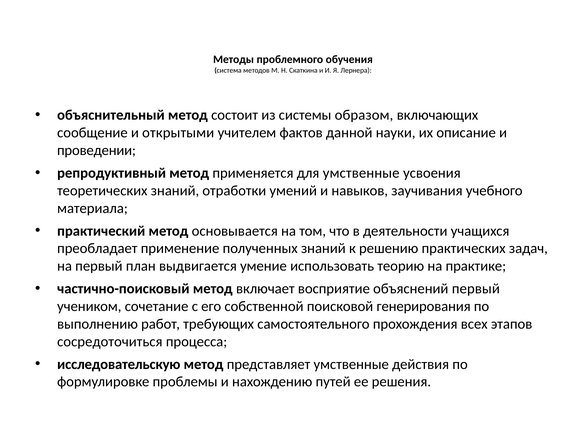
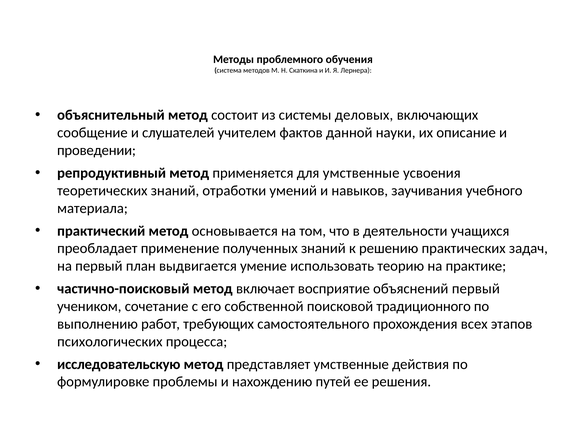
образом: образом -> деловых (364, 115)
открытыми: открытыми -> слушателей (178, 133)
генерирования: генерирования -> традиционного (424, 307)
сосредоточиться: сосредоточиться -> психологических (110, 342)
